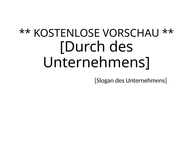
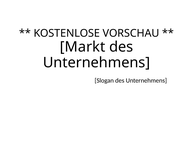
Durch: Durch -> Markt (83, 47)
